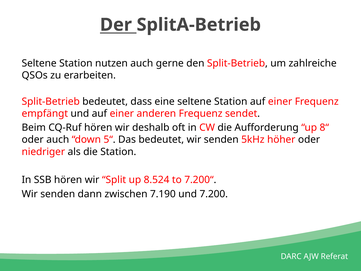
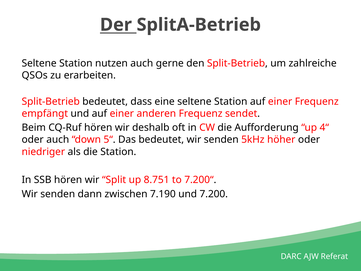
8“: 8“ -> 4“ (324, 128)
8.524: 8.524 -> 8.751 (157, 180)
